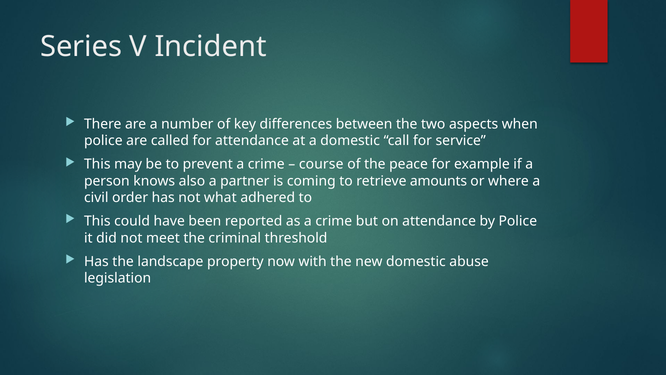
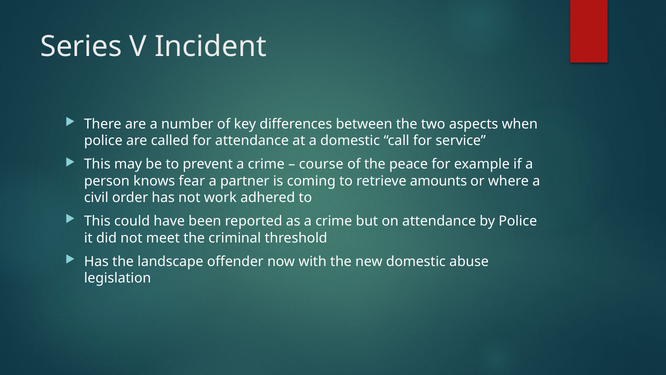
also: also -> fear (192, 181)
what: what -> work (220, 198)
property: property -> offender (235, 261)
